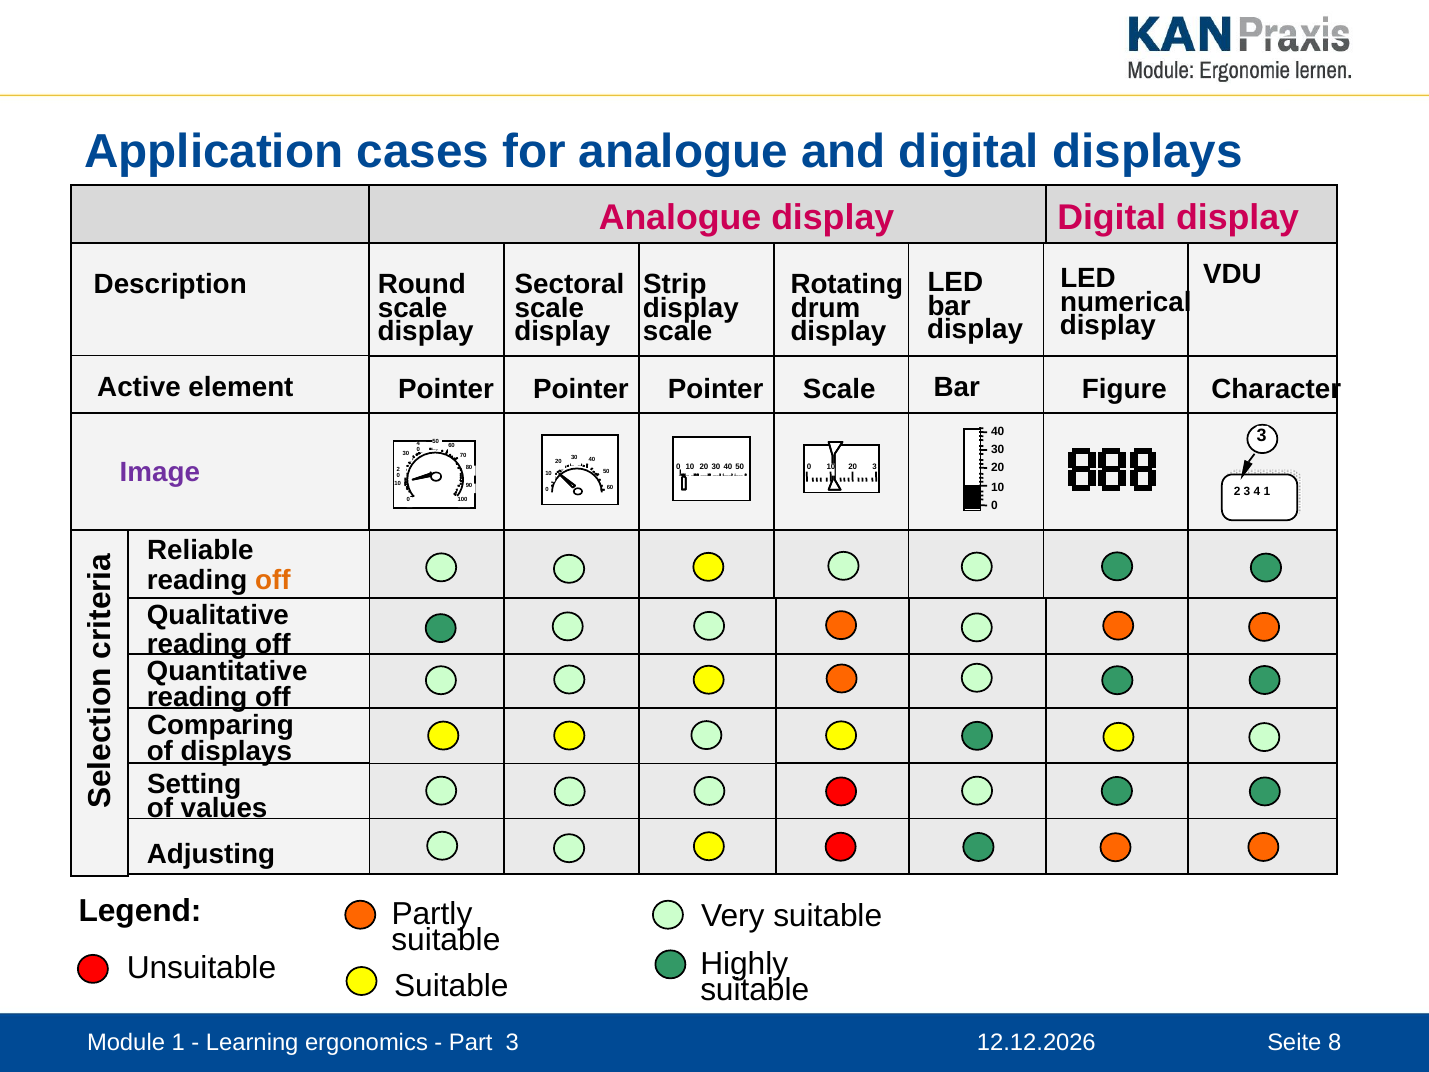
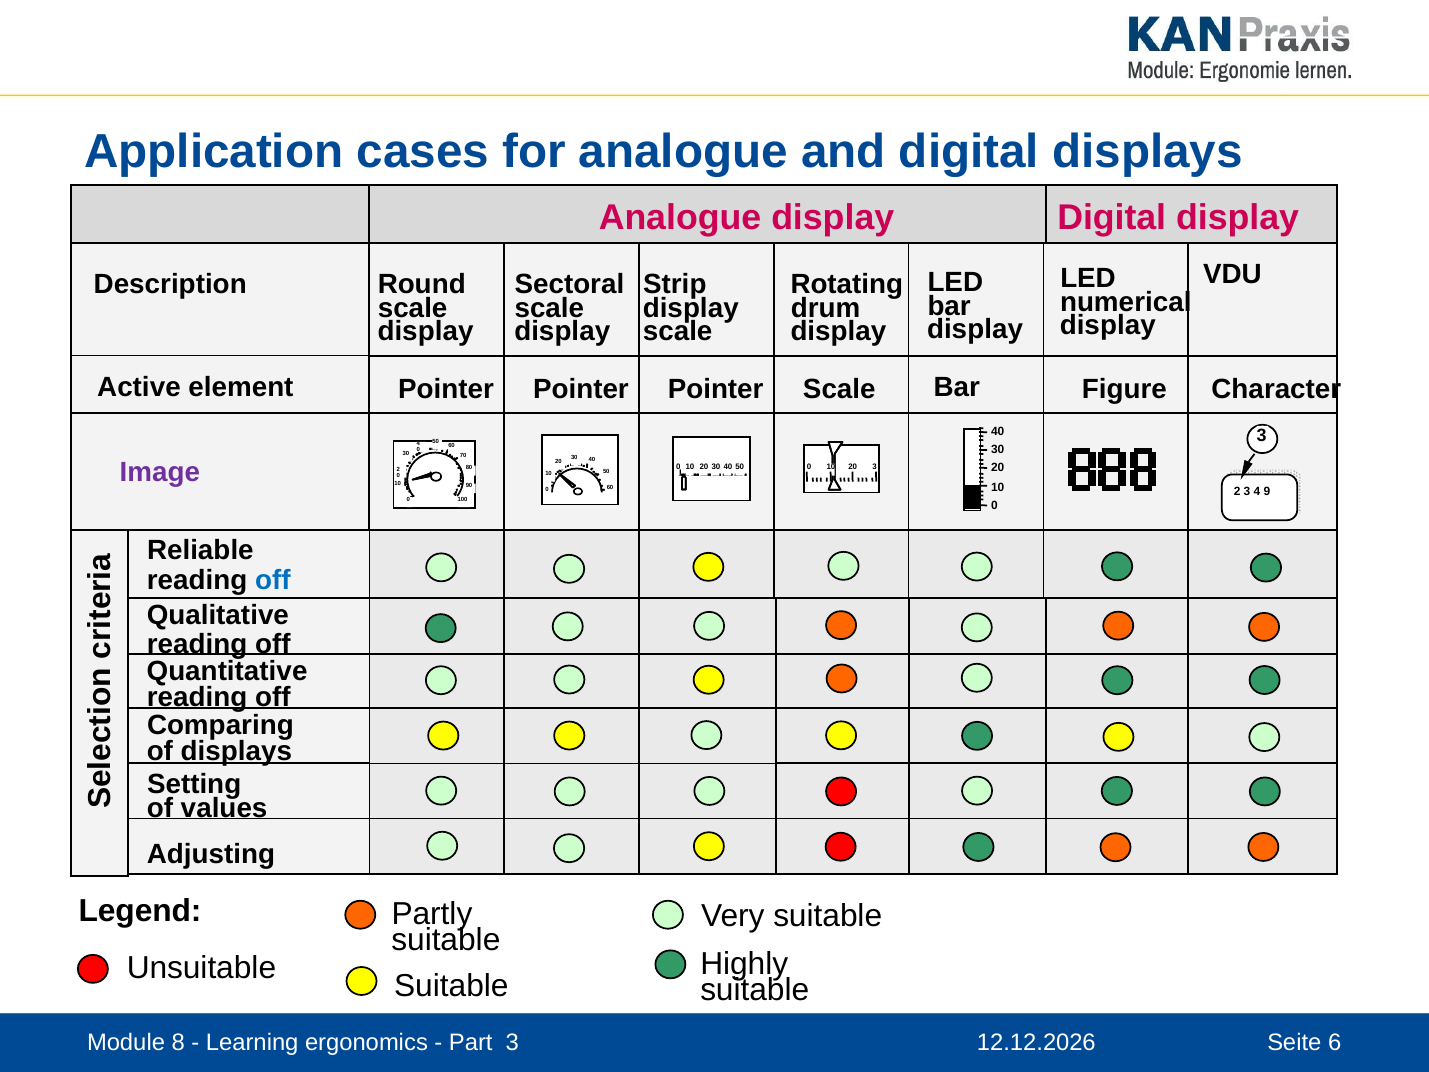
4 1: 1 -> 9 (1267, 491)
off colour: orange -> blue (273, 580)
Module 1: 1 -> 8 (178, 1043)
8: 8 -> 6 (1335, 1043)
